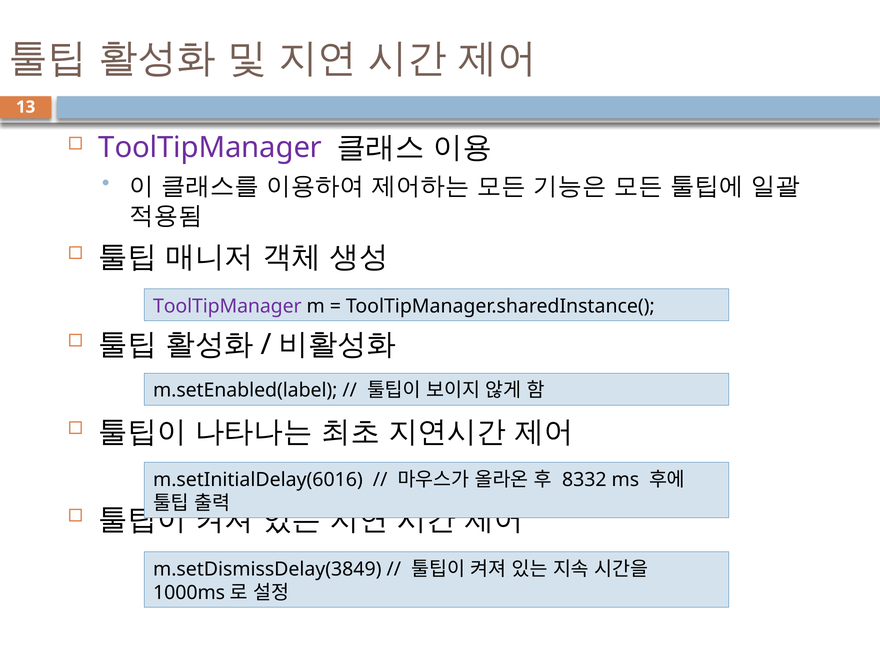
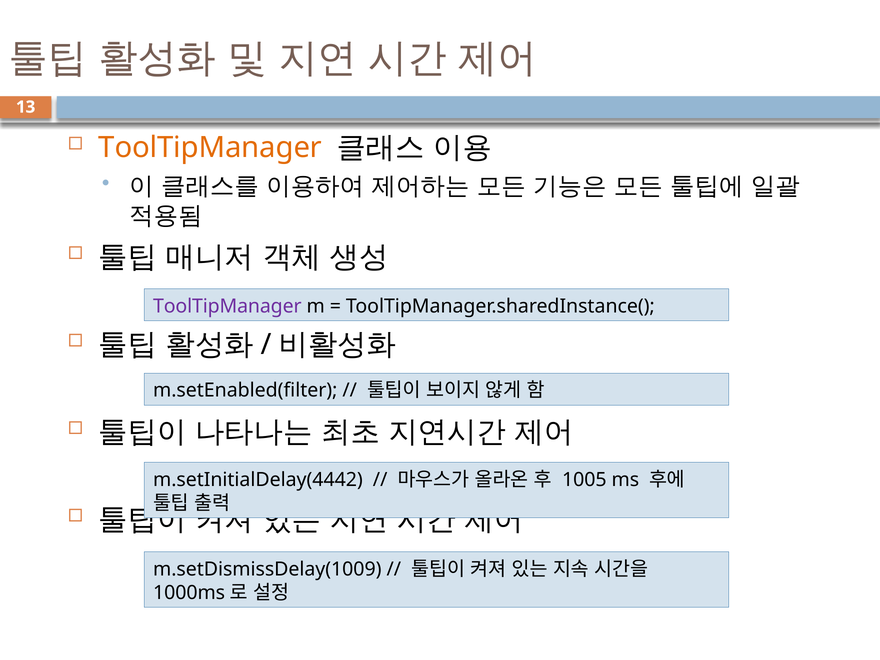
ToolTipManager colour: purple -> orange (210, 148)
m.setEnabled(label: m.setEnabled(label -> m.setEnabled(filter (245, 390)
m.setInitialDelay(6016: m.setInitialDelay(6016 -> m.setInitialDelay(4442 (258, 480)
8332: 8332 -> 1005 (584, 480)
m.setDismissDelay(3849: m.setDismissDelay(3849 -> m.setDismissDelay(1009 (267, 569)
